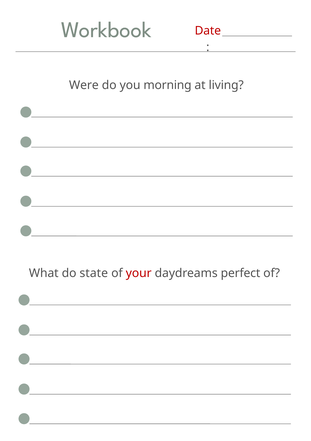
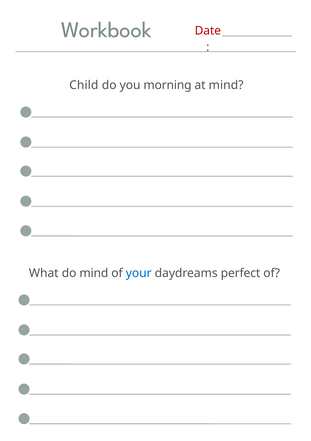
Were: Were -> Child (84, 85)
at living: living -> mind (226, 85)
do state: state -> mind (94, 273)
your colour: red -> blue (139, 273)
